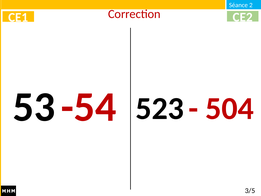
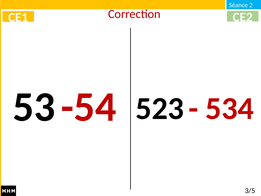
504: 504 -> 534 (230, 108)
